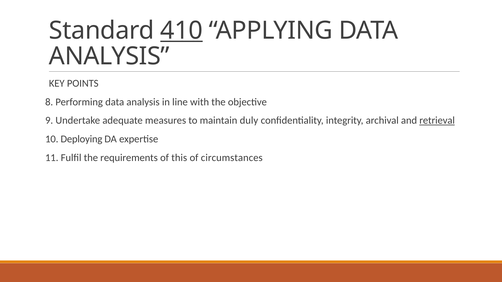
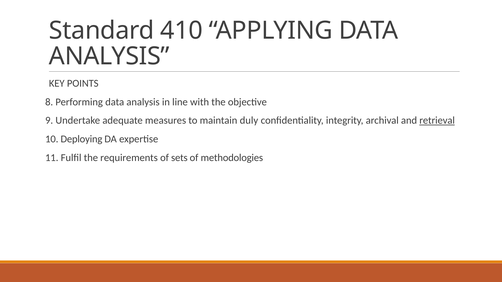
410 underline: present -> none (182, 31)
this: this -> sets (179, 158)
circumstances: circumstances -> methodologies (232, 158)
